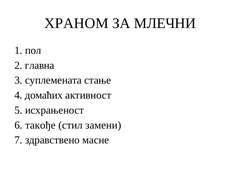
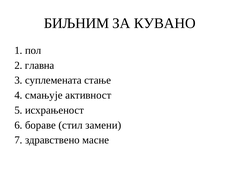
ХРАНОМ: ХРАНОМ -> БИЉНИМ (77, 23)
МЛЕЧНИ: МЛЕЧНИ -> КУВАНО (165, 23)
домаћих: домаћих -> смањује (44, 95)
такође: такође -> бораве (40, 125)
